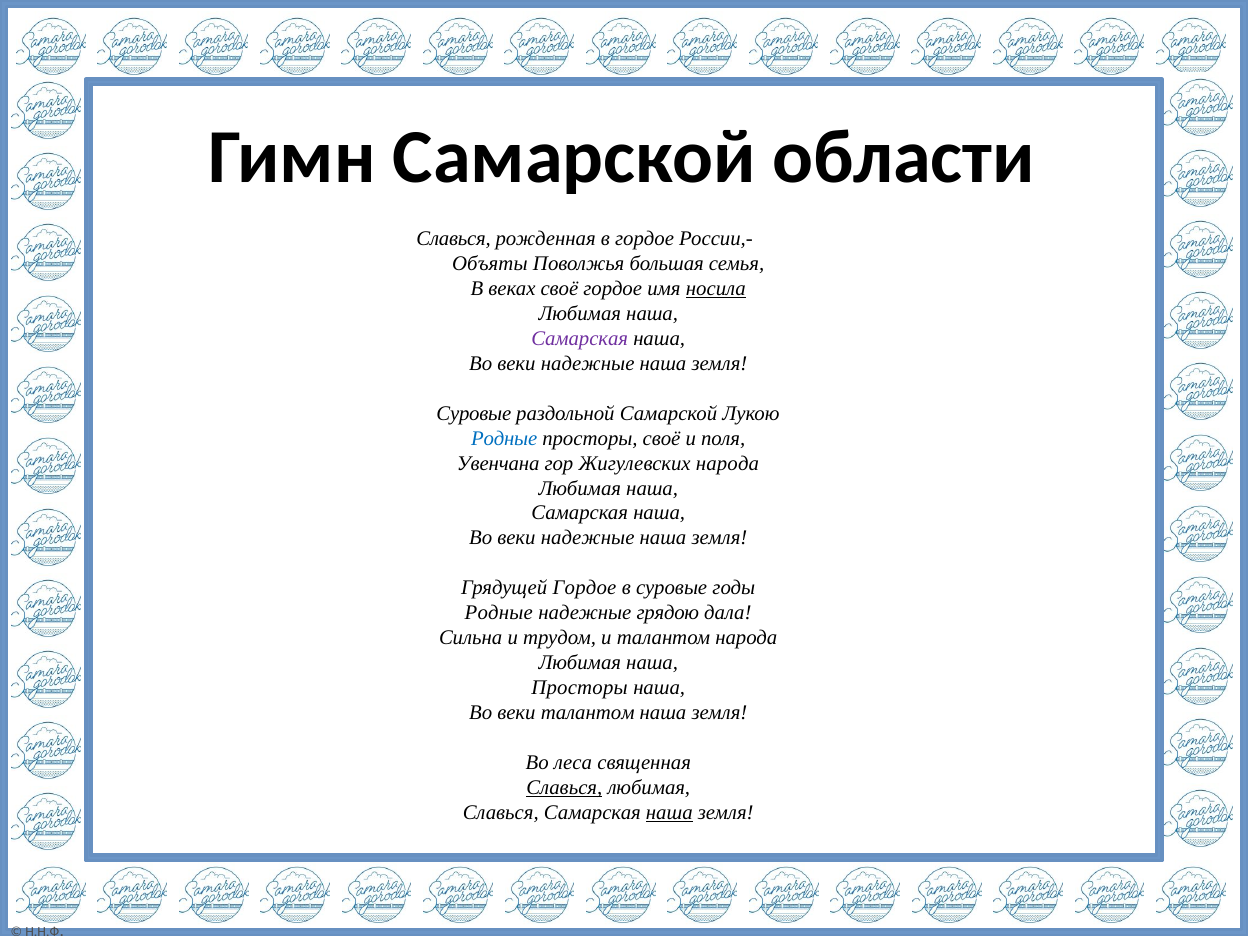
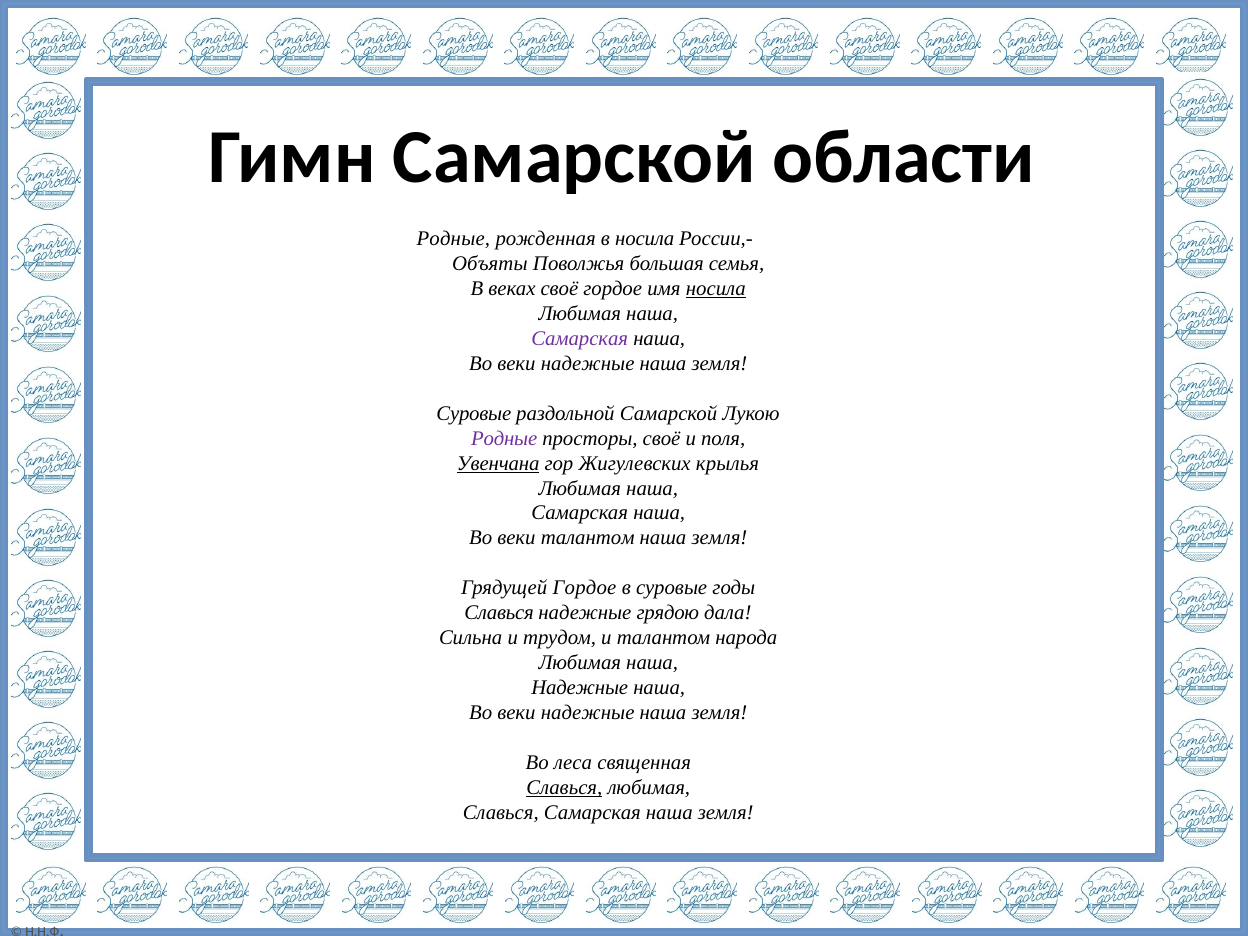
Славься: Славься -> Родные (453, 239)
в гордое: гордое -> носила (645, 239)
Родные colour: blue -> purple (504, 438)
Увенчана underline: none -> present (498, 463)
Жигулевских народа: народа -> крылья (728, 463)
надежные: надежные -> талантом (588, 538)
Родные: Родные -> Славься (499, 613)
Просторы: Просторы -> Надежные (580, 688)
талантом: талантом -> надежные (588, 713)
наша underline: present -> none (669, 813)
